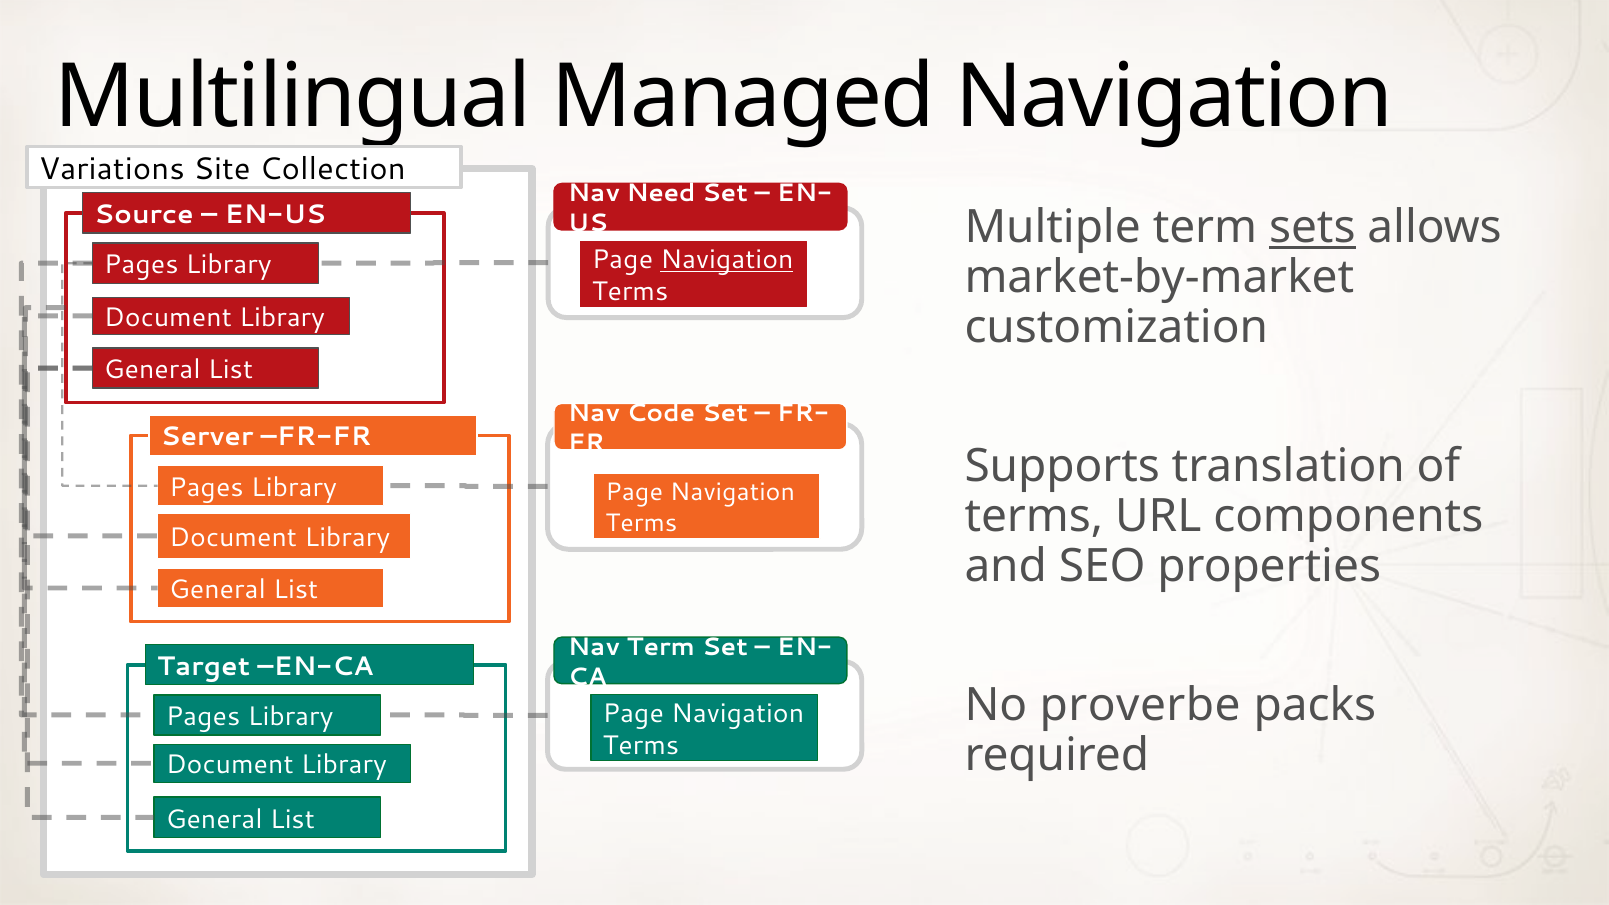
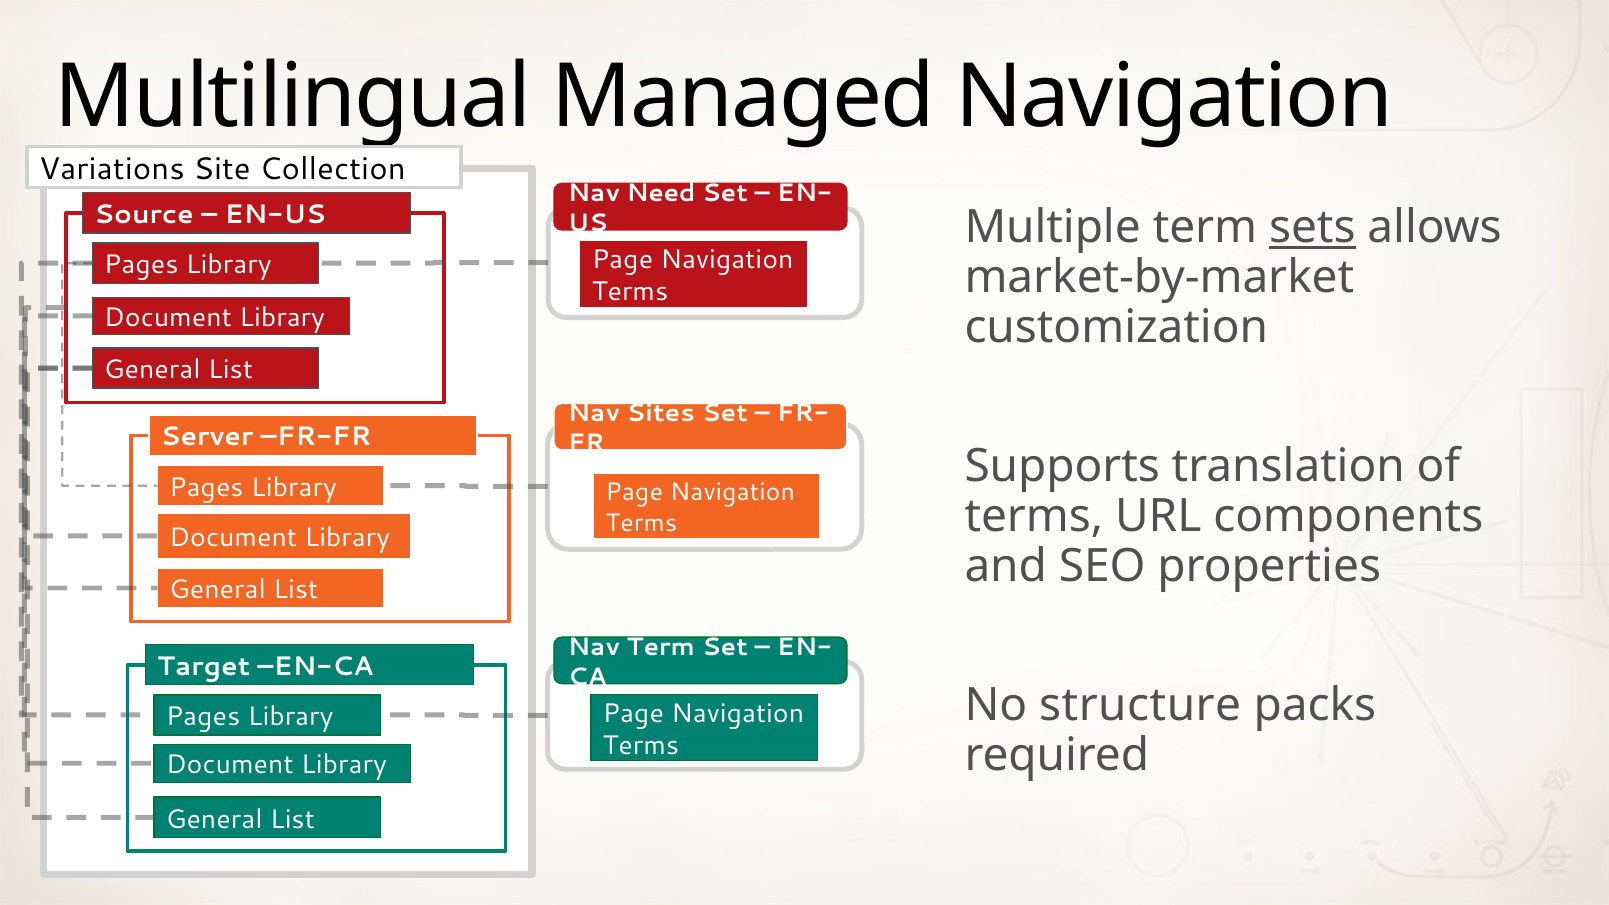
Navigation underline: present -> none (727, 260)
Code: Code -> Sites (661, 413)
proverbe: proverbe -> structure (1140, 706)
